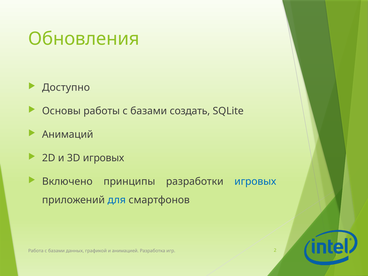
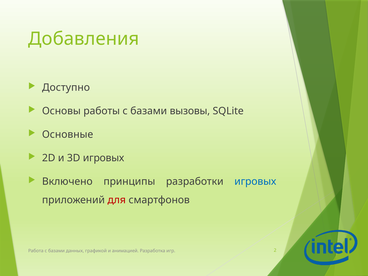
Обновления: Обновления -> Добавления (84, 39)
создать: создать -> вызовы (190, 111)
Анимаций: Анимаций -> Основные (68, 135)
для colour: blue -> red (117, 200)
